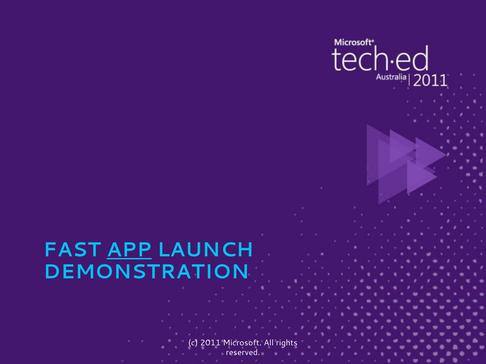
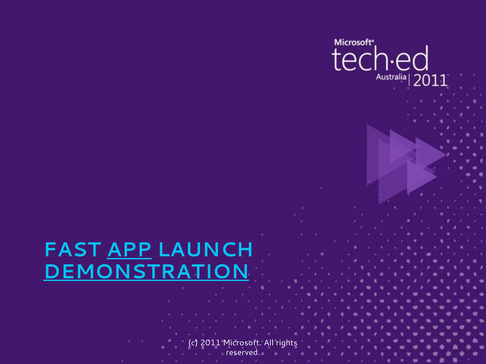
DEMONSTRATION underline: none -> present (146, 272)
